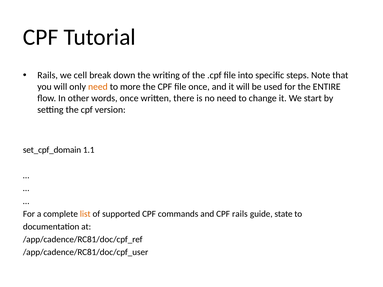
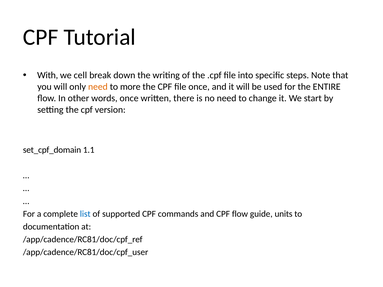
Rails: Rails -> With (48, 75)
list colour: orange -> blue (85, 214)
CPF rails: rails -> flow (240, 214)
state: state -> units (284, 214)
